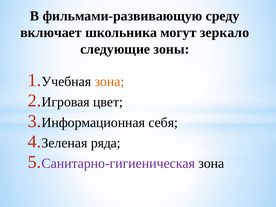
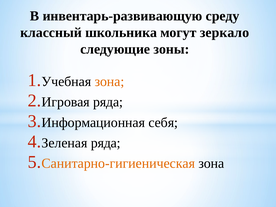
фильмами-развивающую: фильмами-развивающую -> инвентарь-развивающую (122, 16)
включает: включает -> классный (51, 33)
Игровая цвет: цвет -> ряда (108, 102)
Санитарно-гигиеническая colour: purple -> orange (118, 163)
